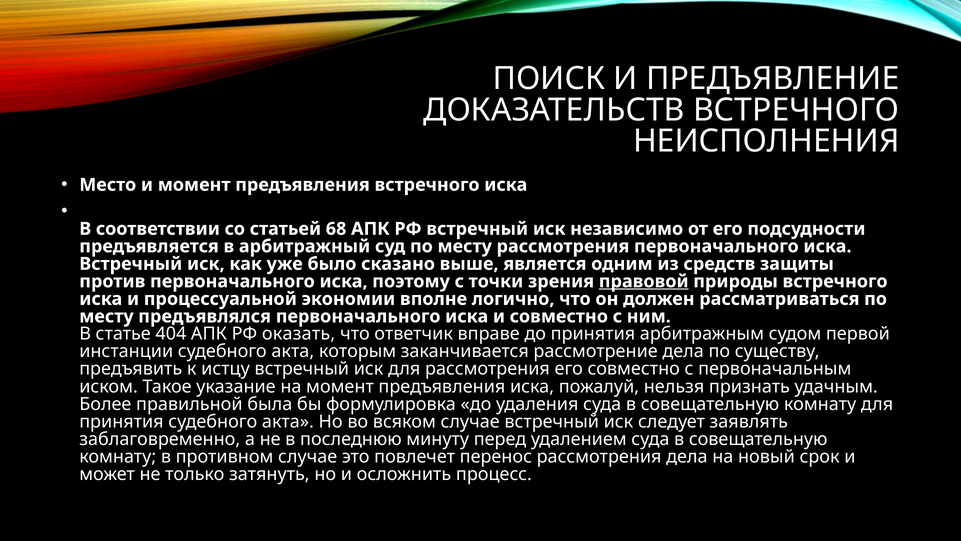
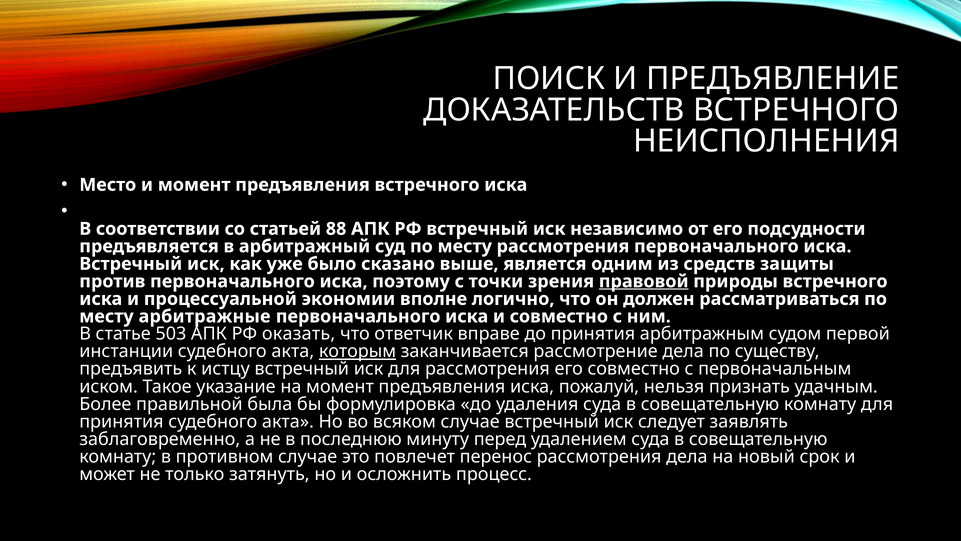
68: 68 -> 88 (336, 229)
предъявлялся: предъявлялся -> арбитражные (205, 316)
404: 404 -> 503 (171, 334)
которым underline: none -> present (358, 351)
